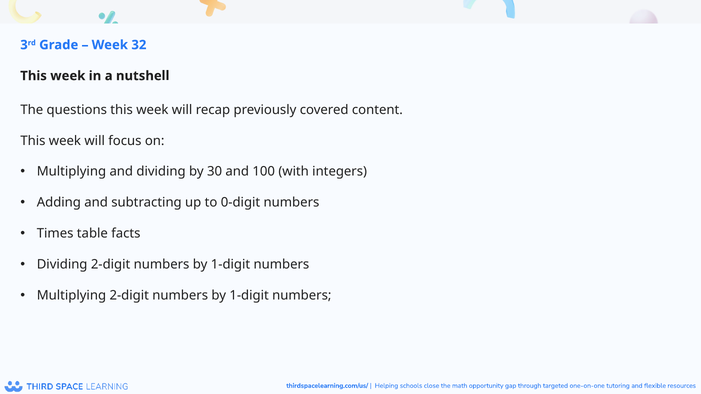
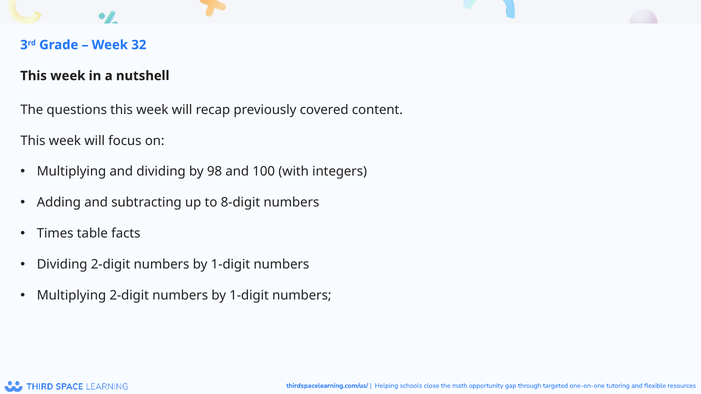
30: 30 -> 98 (215, 172)
0-digit: 0-digit -> 8-digit (241, 203)
